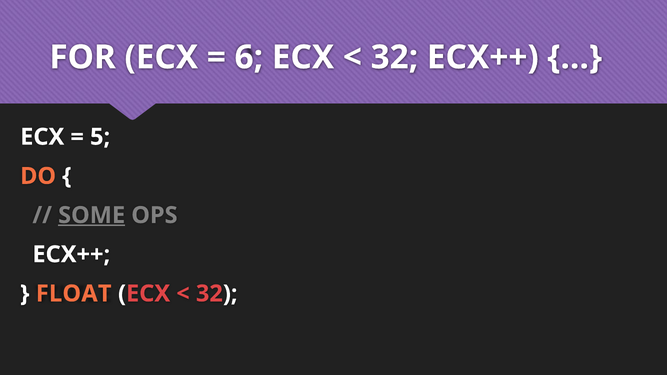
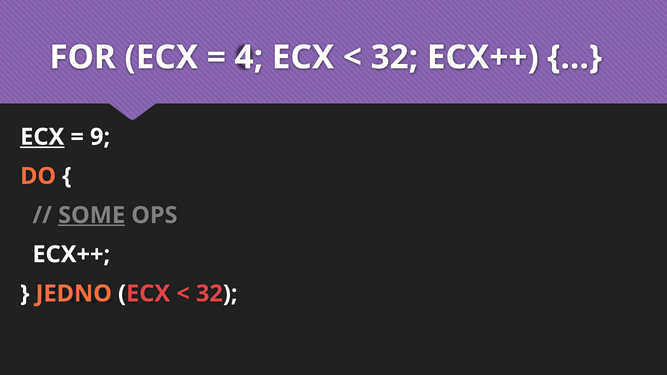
6: 6 -> 4 (249, 57)
ECX underline: none -> present (42, 137)
5: 5 -> 9 (100, 137)
FLOAT: FLOAT -> JEDNO (74, 294)
